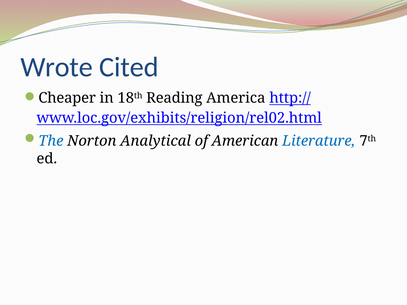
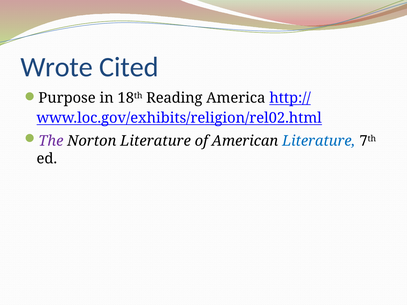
Cheaper: Cheaper -> Purpose (67, 98)
The colour: blue -> purple (51, 141)
Norton Analytical: Analytical -> Literature (156, 141)
